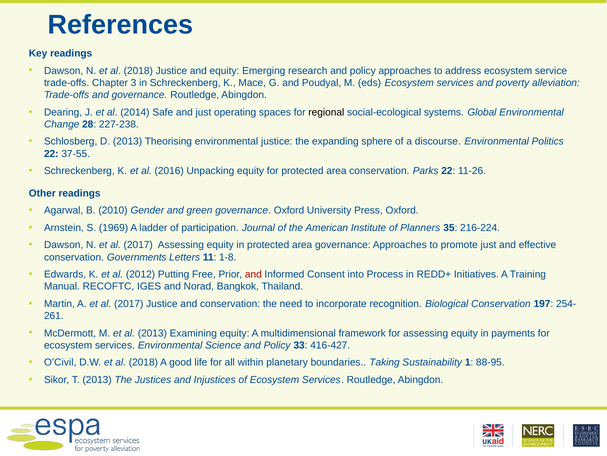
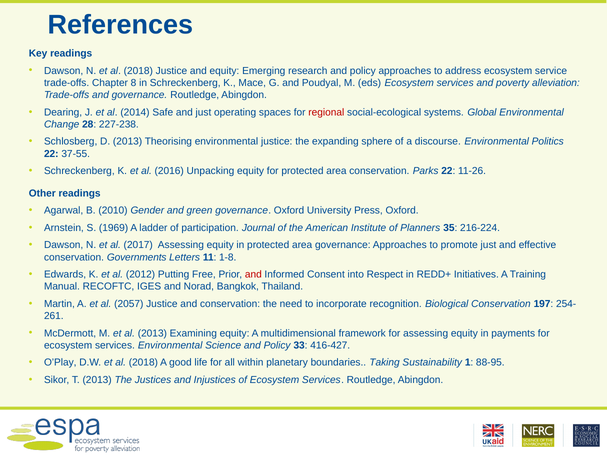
3: 3 -> 8 (134, 83)
regional colour: black -> red (326, 112)
Process: Process -> Respect (385, 274)
A et al 2017: 2017 -> 2057 (129, 303)
O’Civil: O’Civil -> O’Play (60, 362)
